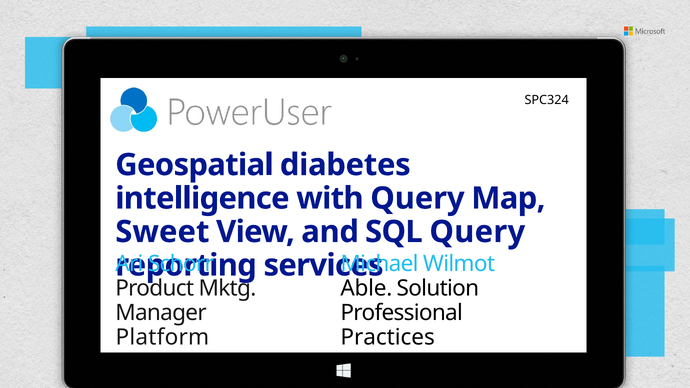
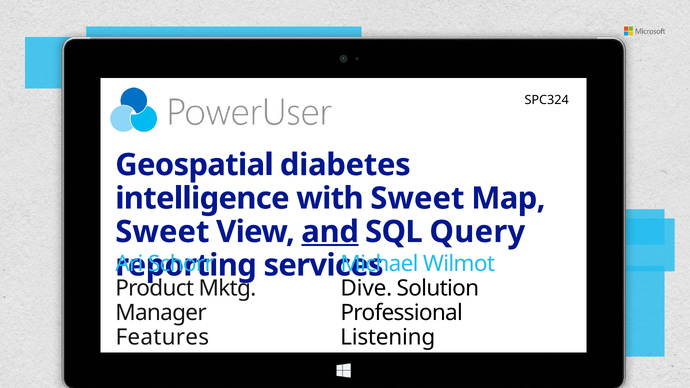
with Query: Query -> Sweet (417, 198)
and underline: none -> present (330, 232)
Able: Able -> Dive (366, 288)
Platform: Platform -> Features (162, 337)
Practices: Practices -> Listening (388, 337)
